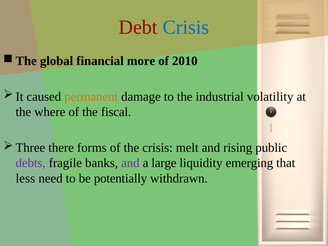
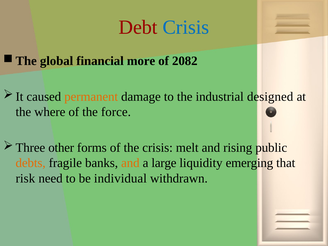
2010: 2010 -> 2082 (185, 61)
volatility: volatility -> designed (270, 97)
fiscal: fiscal -> force (116, 112)
there: there -> other (61, 148)
debts colour: purple -> orange (31, 163)
and colour: purple -> orange (130, 163)
less: less -> risk (25, 178)
potentially: potentially -> individual (120, 178)
